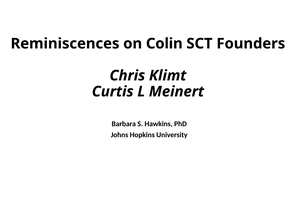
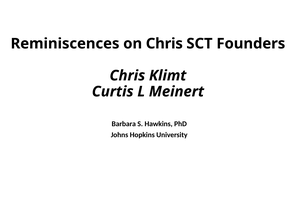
on Colin: Colin -> Chris (164, 44)
